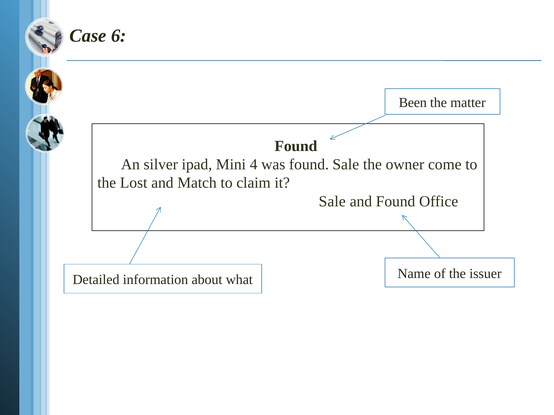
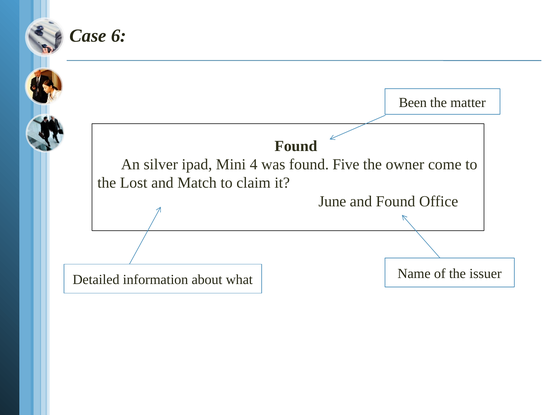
found Sale: Sale -> Five (346, 165)
Sale: Sale -> June (332, 202)
